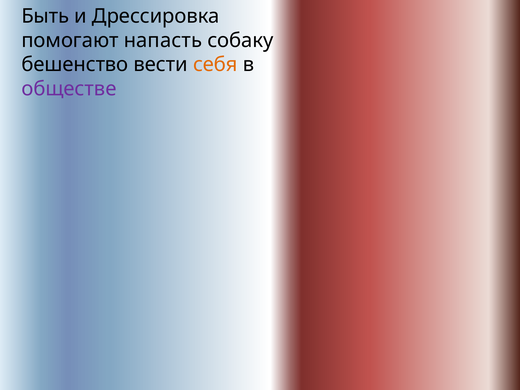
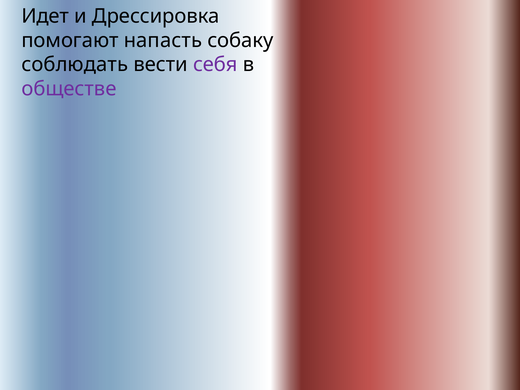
Быть: Быть -> Идет (45, 16)
бешенство: бешенство -> соблюдать (75, 65)
себя colour: orange -> purple (215, 65)
